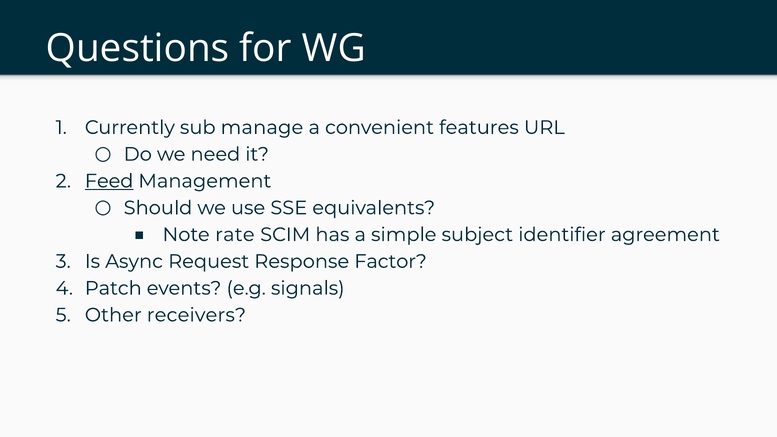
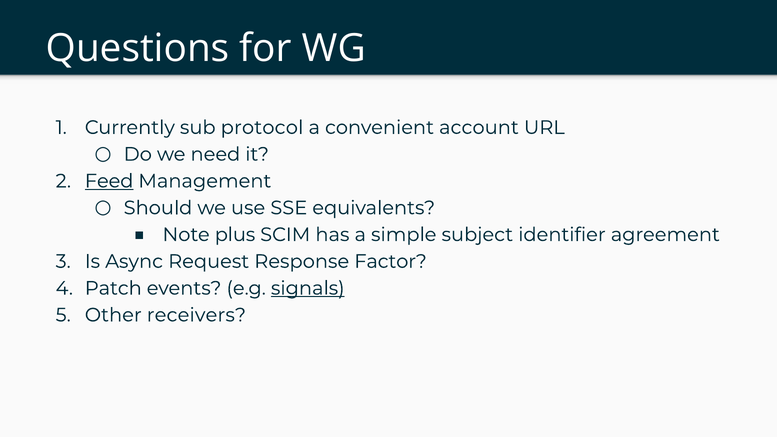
manage: manage -> protocol (262, 127)
features: features -> account (479, 127)
rate: rate -> plus (235, 235)
signals underline: none -> present (308, 288)
